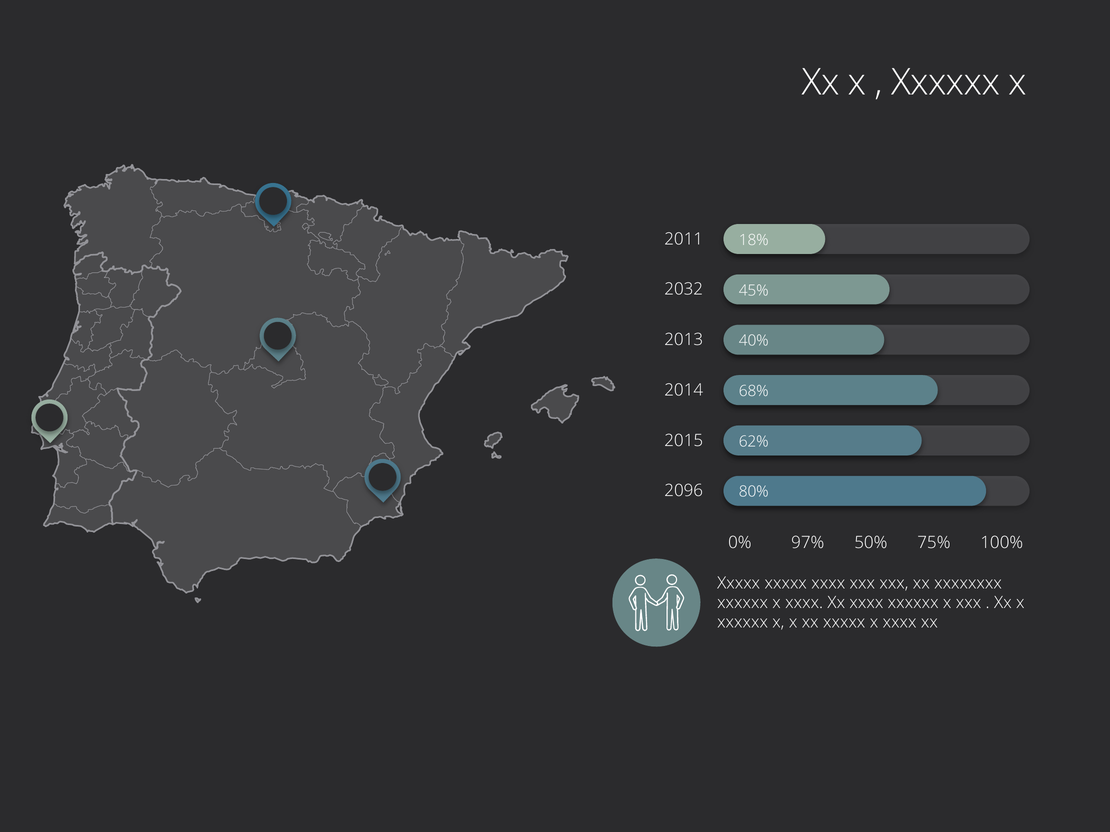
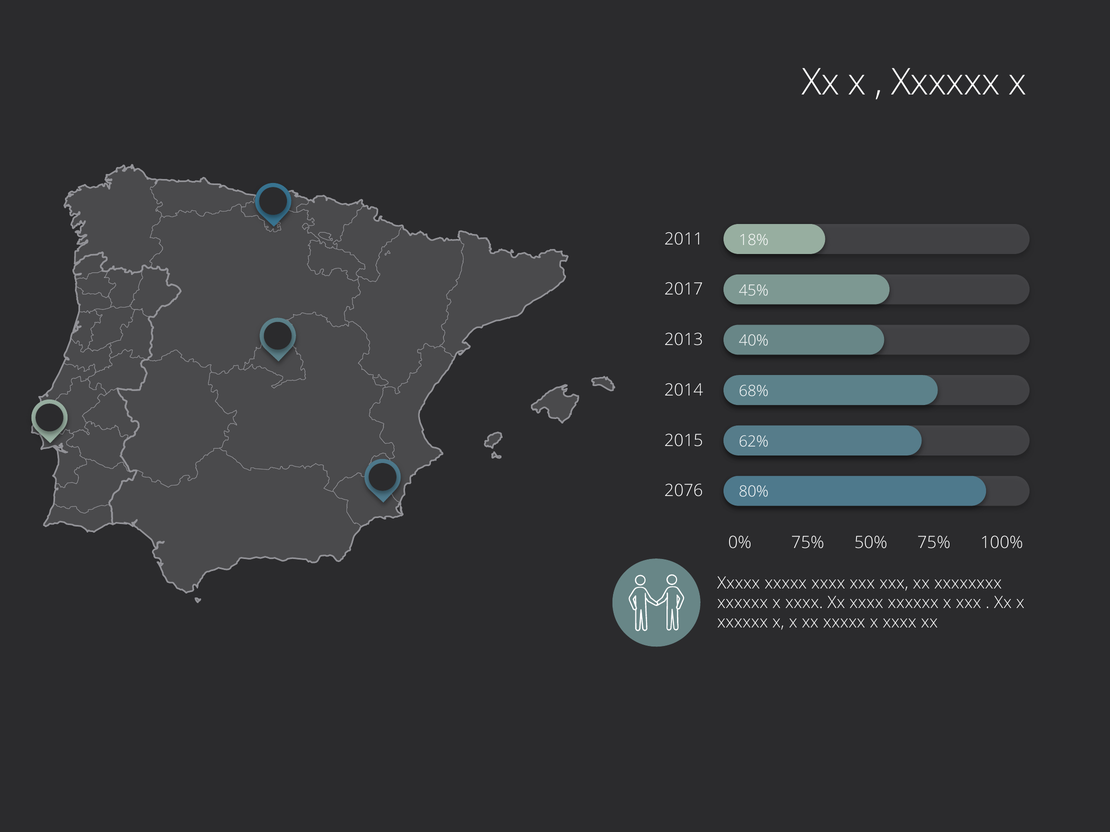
2032: 2032 -> 2017 (684, 290)
2096: 2096 -> 2076 (684, 491)
0% 97%: 97% -> 75% (808, 543)
